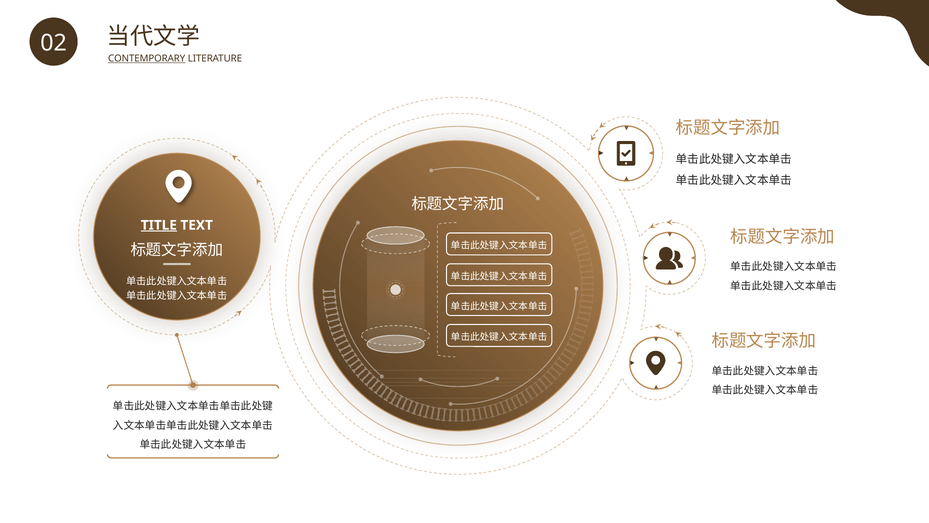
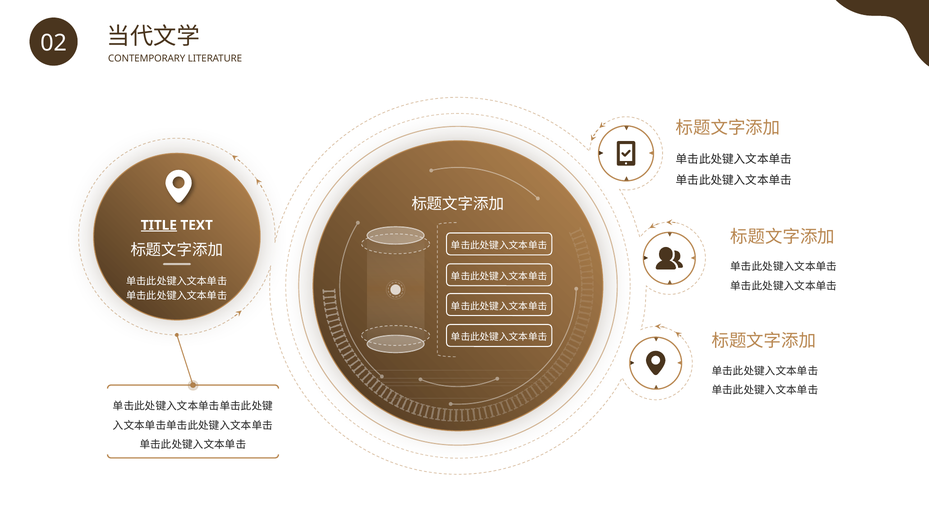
CONTEMPORARY underline: present -> none (147, 59)
